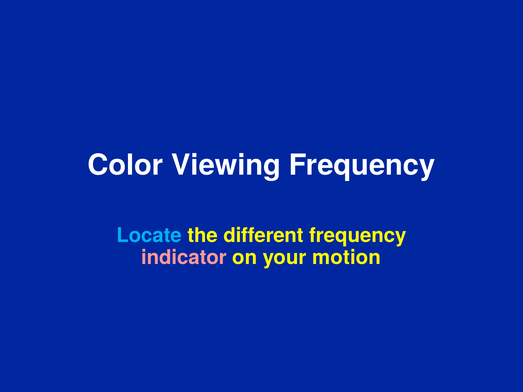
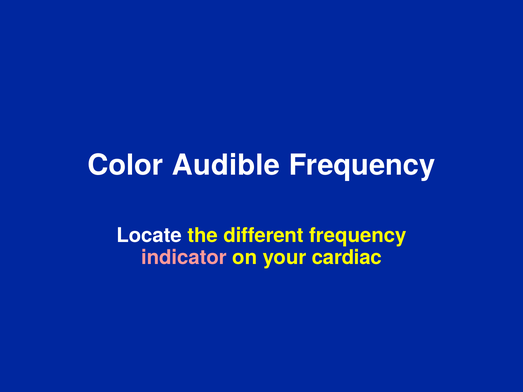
Viewing: Viewing -> Audible (226, 165)
Locate colour: light blue -> white (149, 236)
motion: motion -> cardiac (347, 258)
